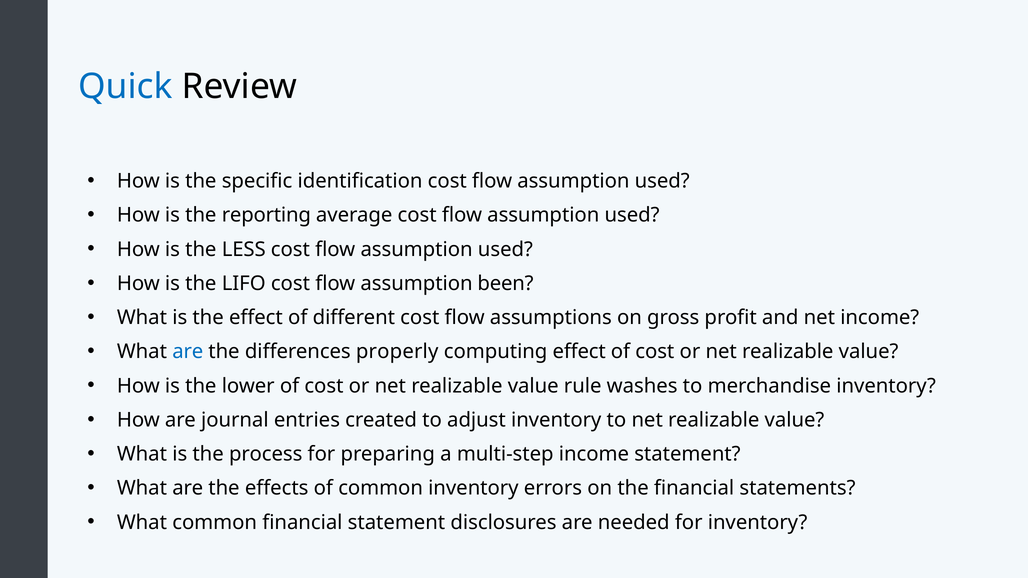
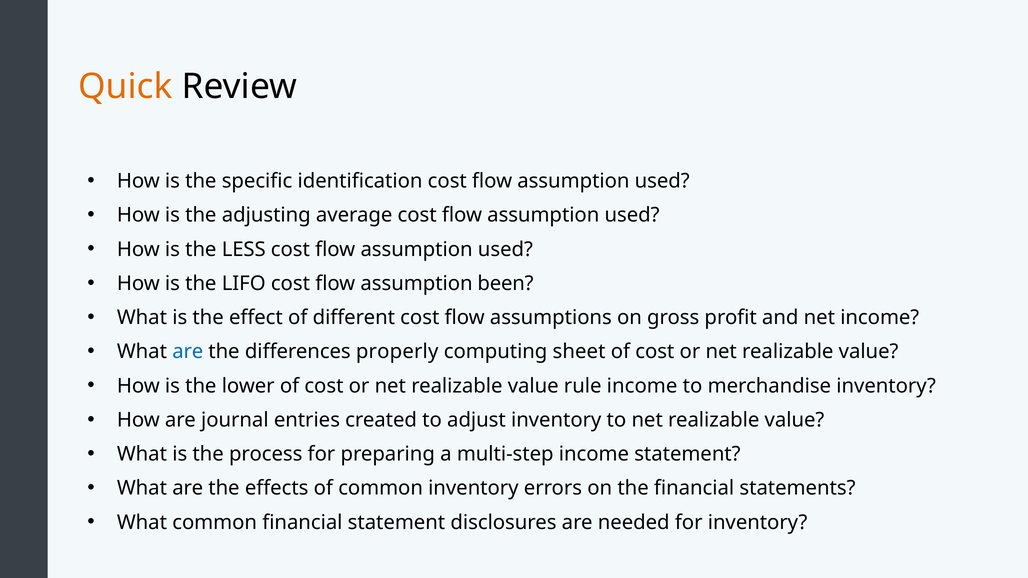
Quick colour: blue -> orange (126, 86)
reporting: reporting -> adjusting (266, 215)
computing effect: effect -> sheet (579, 352)
rule washes: washes -> income (642, 386)
